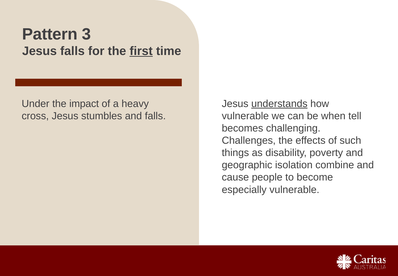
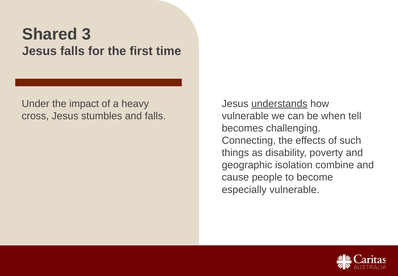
Pattern: Pattern -> Shared (50, 34)
first underline: present -> none (141, 51)
Challenges: Challenges -> Connecting (249, 140)
